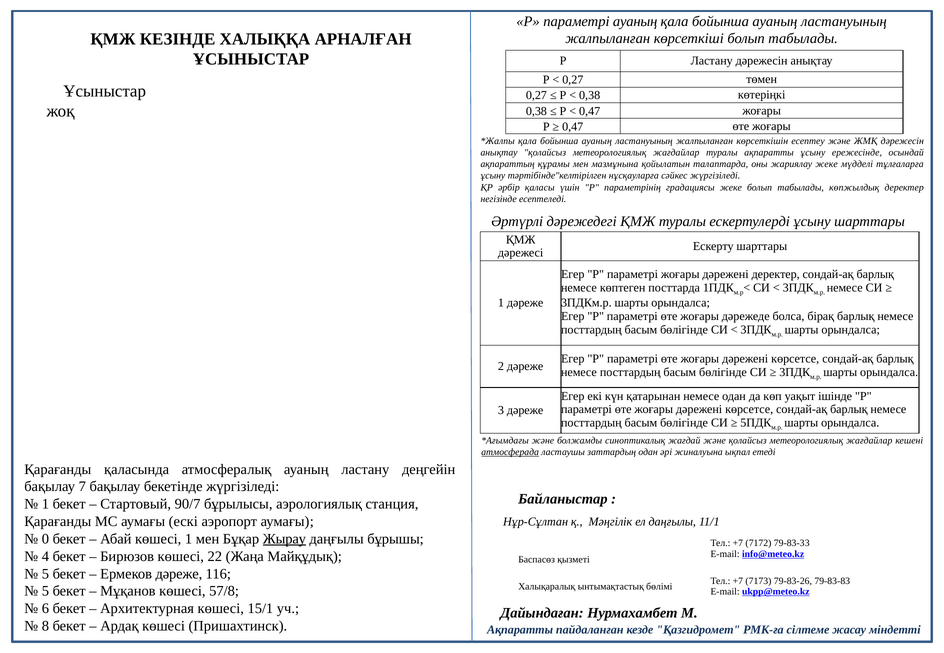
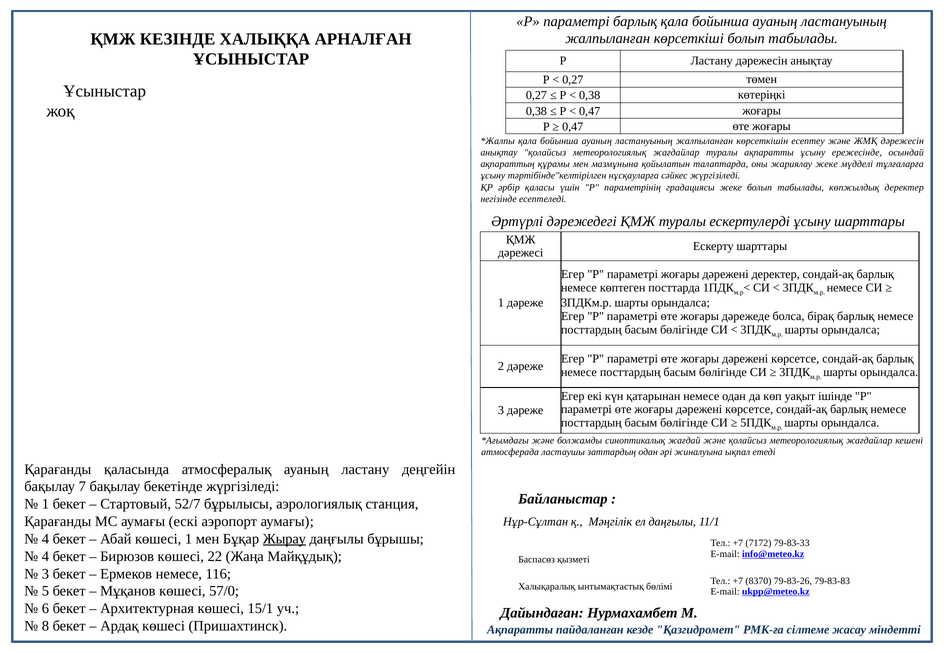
параметрі ауаның: ауаның -> барлық (635, 21)
атмосферада underline: present -> none (510, 453)
90/7: 90/7 -> 52/7 (188, 504)
0: 0 -> 4 (45, 539)
5: 5 -> 3 (45, 574)
Ермеков дәреже: дәреже -> немесе (179, 574)
7173: 7173 -> 8370 (758, 581)
57/8: 57/8 -> 57/0 (224, 592)
